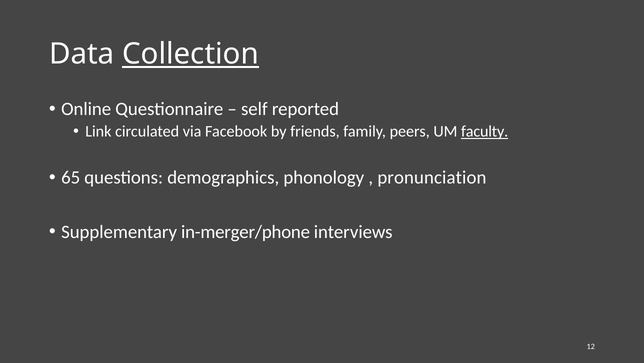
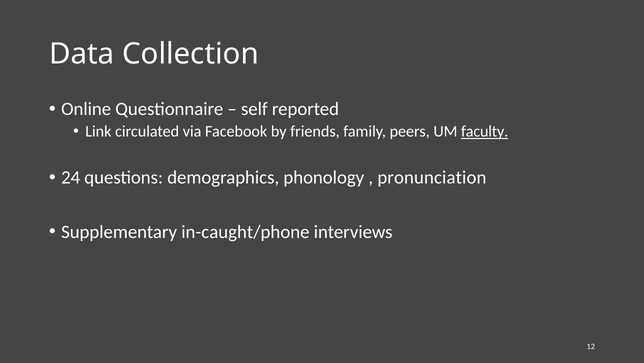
Collection underline: present -> none (190, 54)
65: 65 -> 24 (71, 177)
in-merger/phone: in-merger/phone -> in-caught/phone (245, 231)
